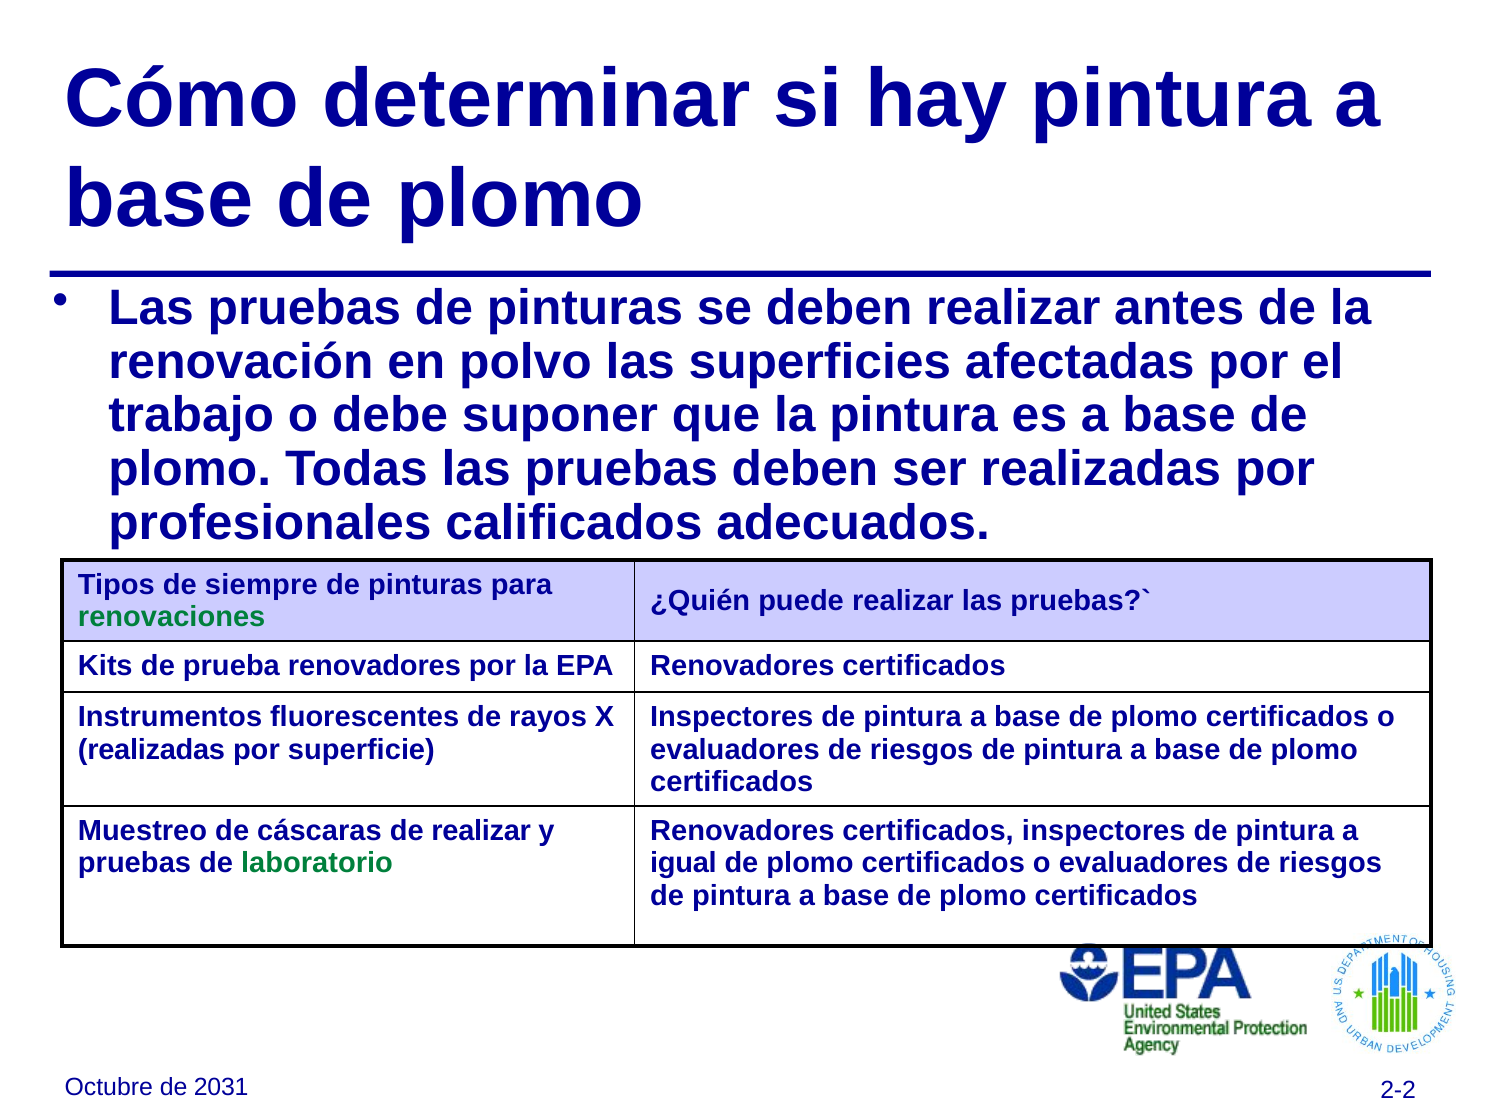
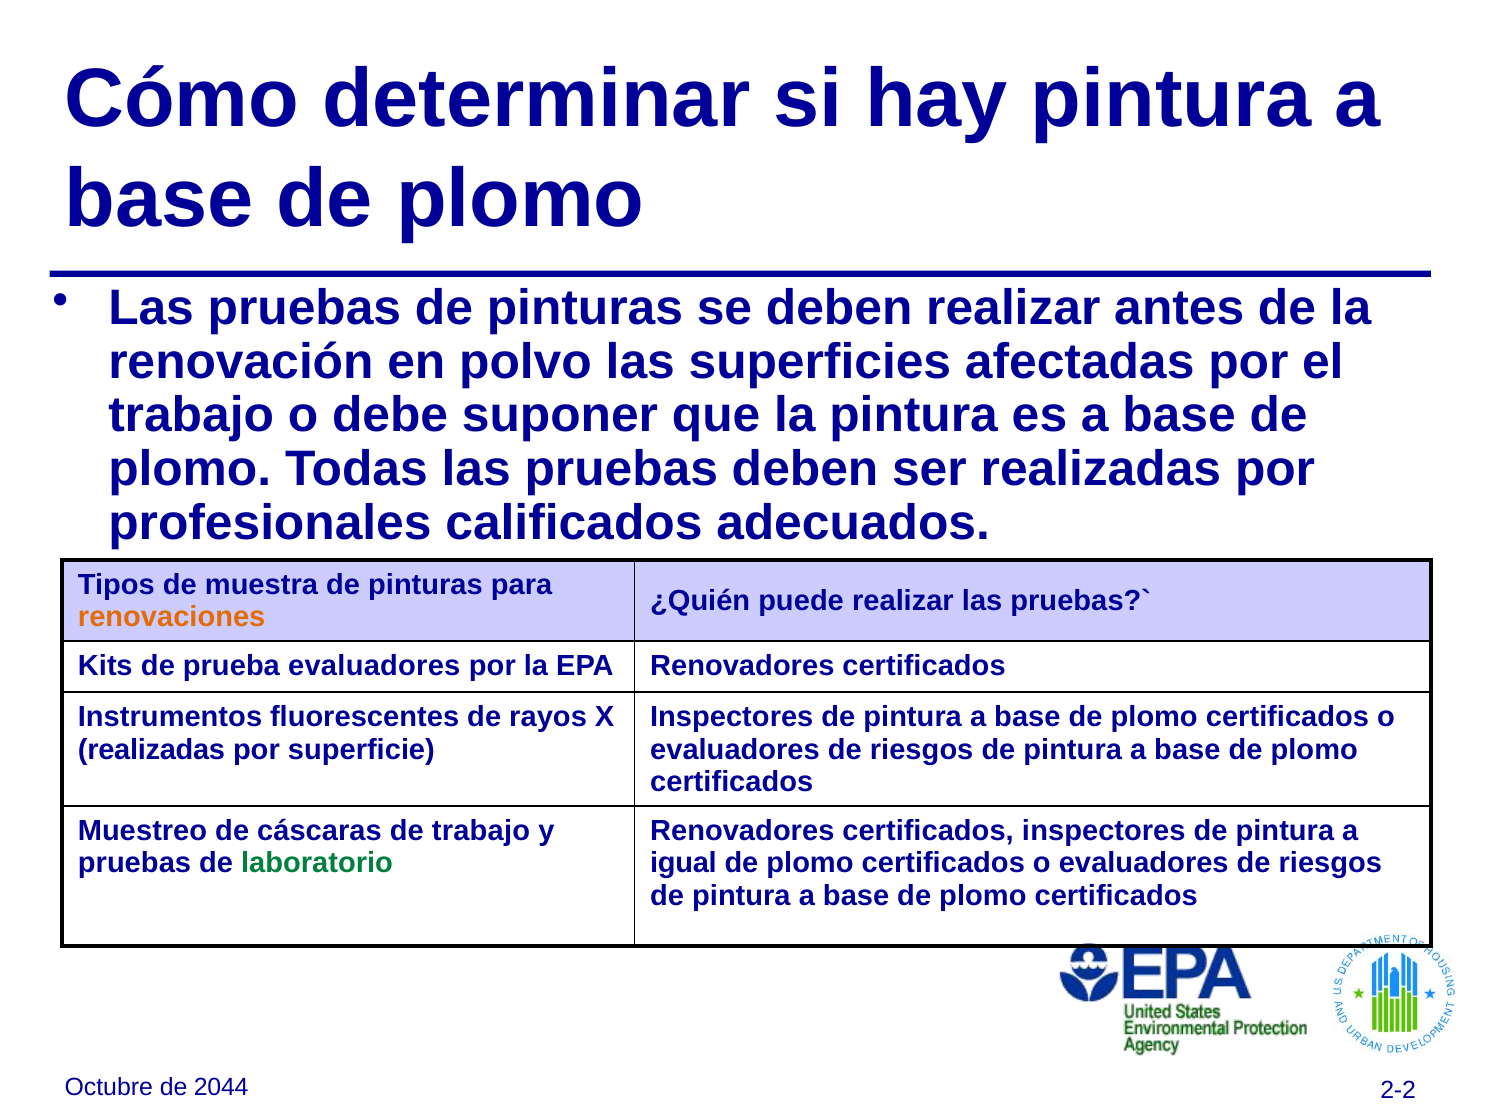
siempre: siempre -> muestra (261, 585)
renovaciones colour: green -> orange (172, 617)
prueba renovadores: renovadores -> evaluadores (374, 666)
de realizar: realizar -> trabajo (481, 830)
2031: 2031 -> 2044 (221, 1087)
